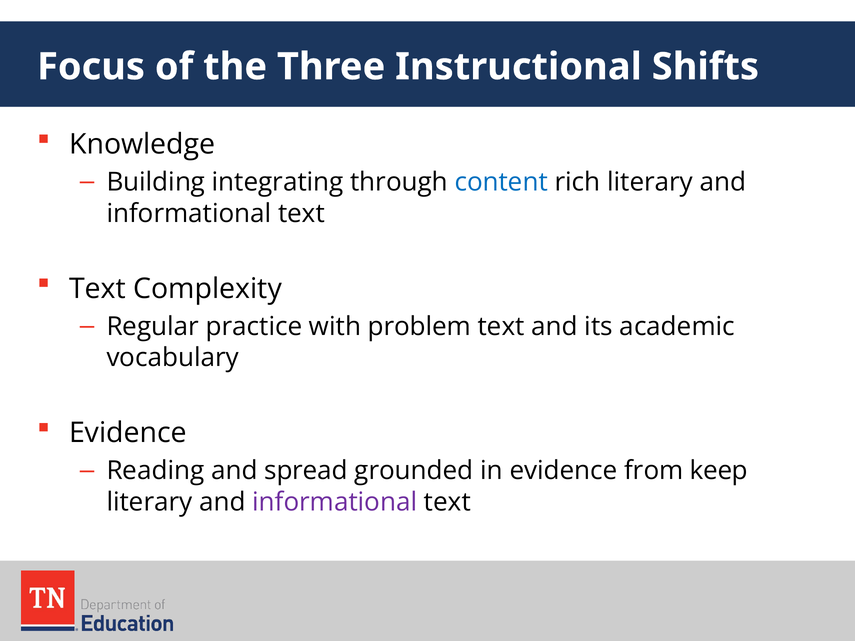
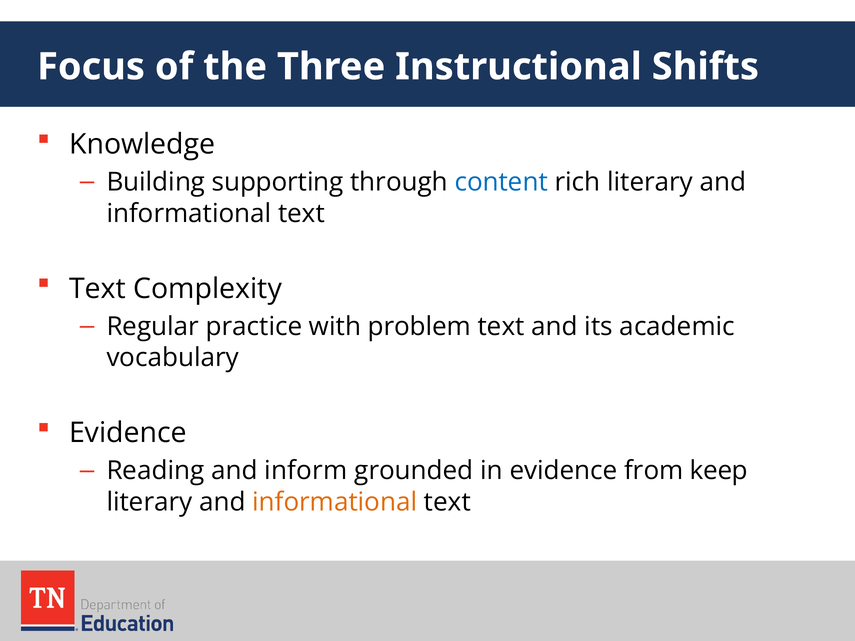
integrating: integrating -> supporting (278, 182)
spread: spread -> inform (306, 471)
informational colour: purple -> orange (335, 502)
